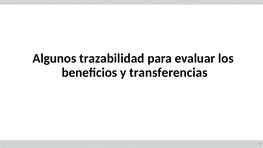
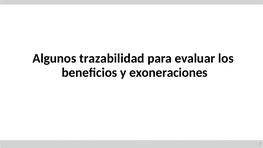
transferencias: transferencias -> exoneraciones (168, 72)
